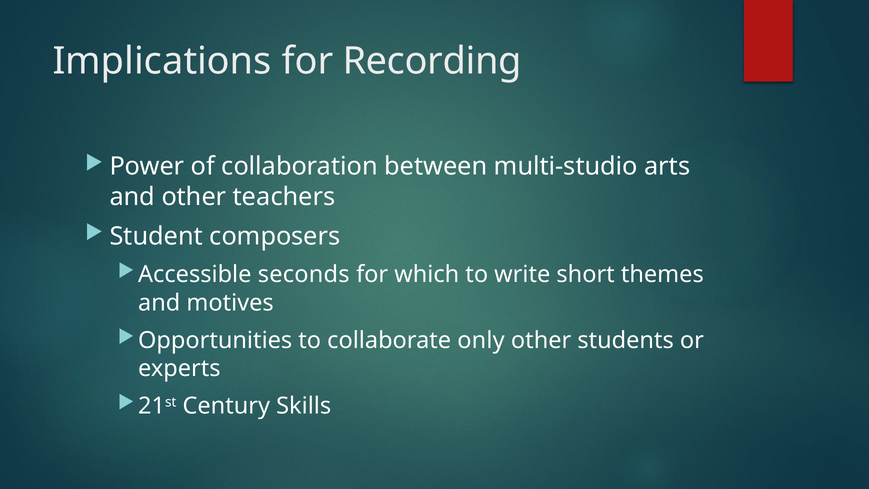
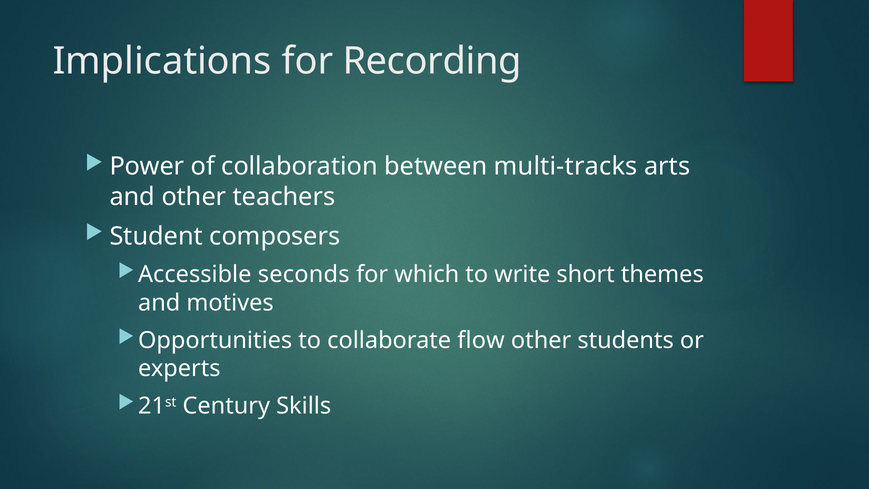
multi-studio: multi-studio -> multi-tracks (566, 167)
only: only -> flow (481, 340)
